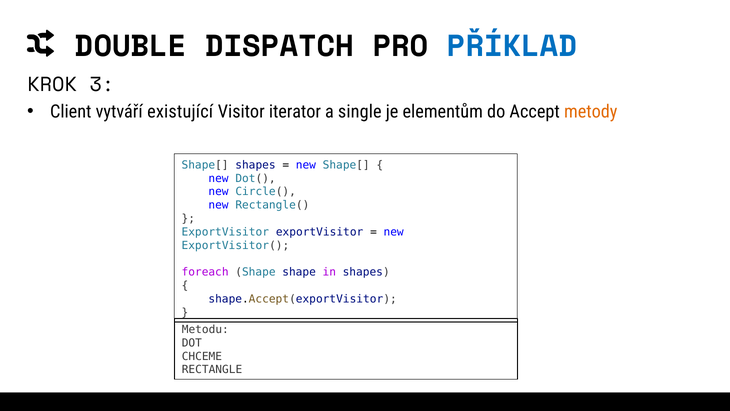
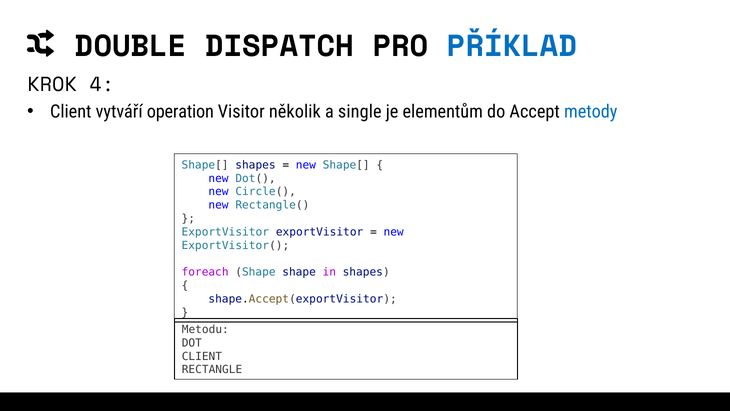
3: 3 -> 4 (102, 85)
existující: existující -> operation (180, 112)
iterator: iterator -> několik (295, 112)
metody colour: orange -> blue (591, 112)
CHCEME: CHCEME -> CLIENT (202, 356)
